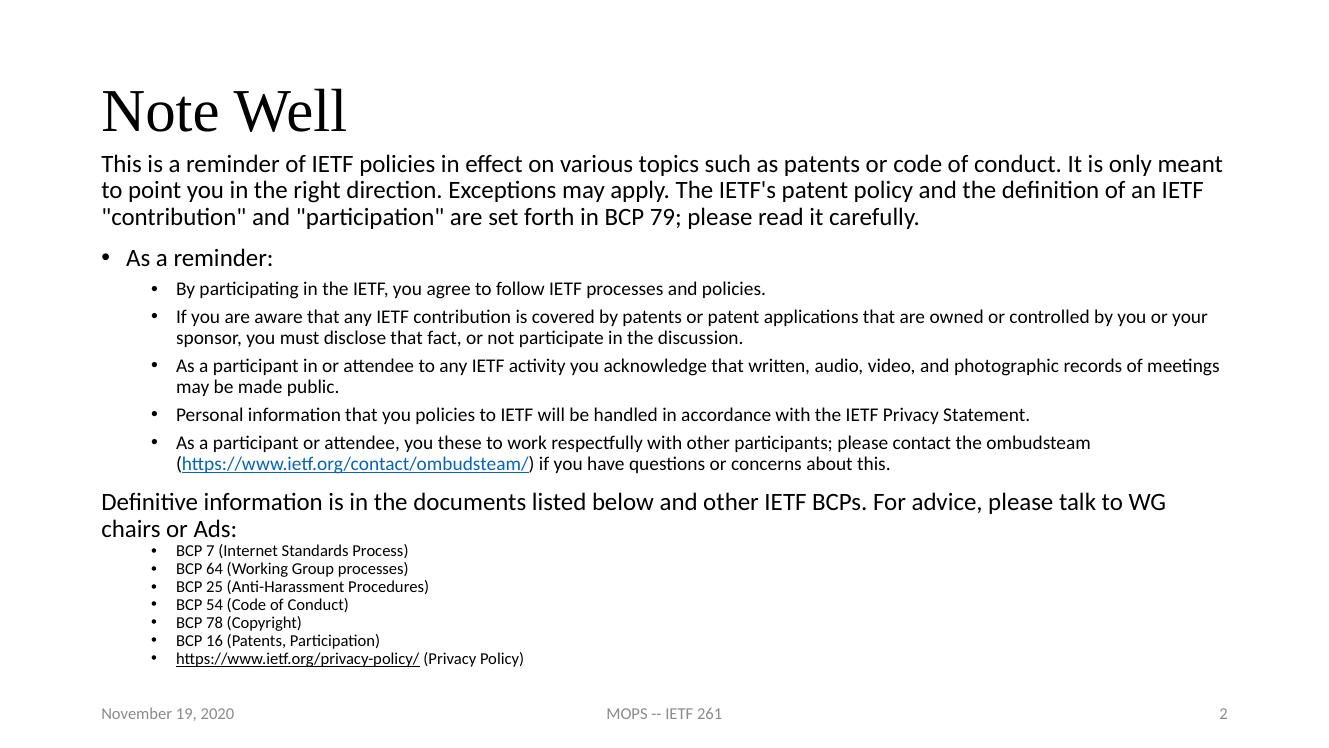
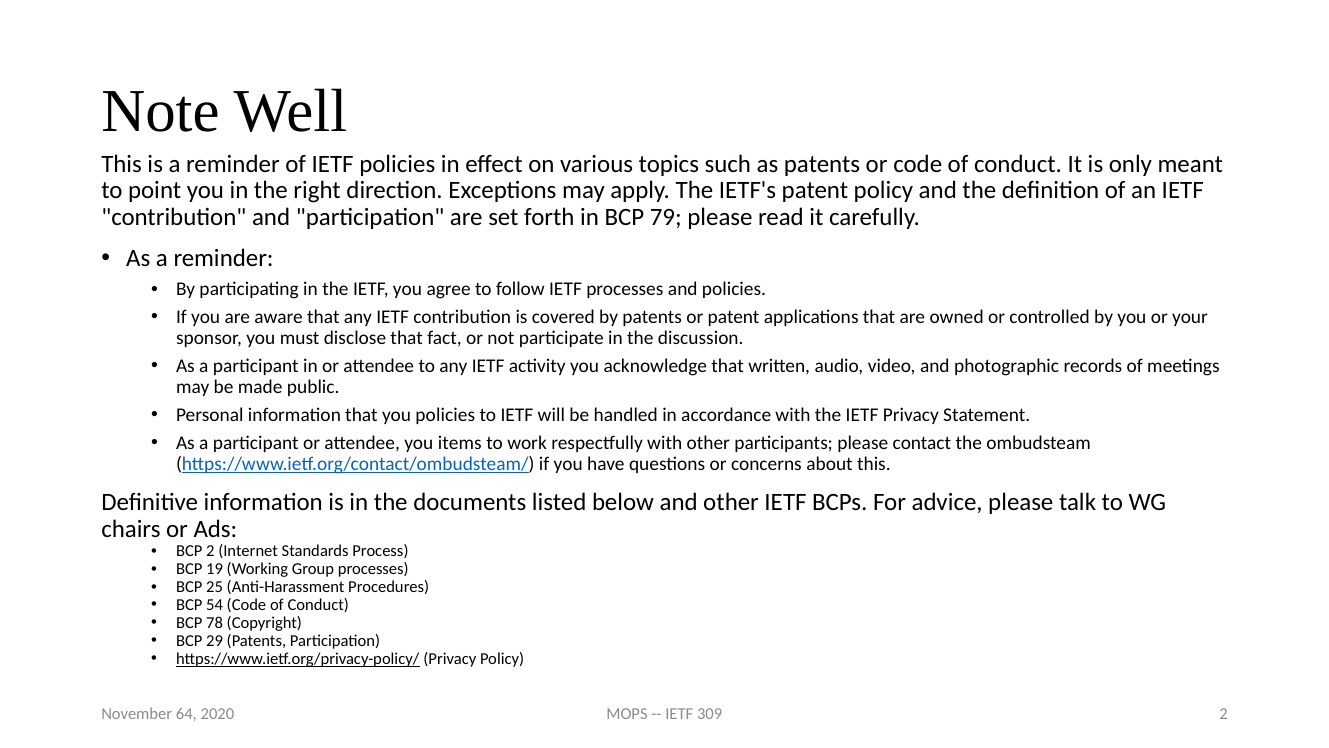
these: these -> items (460, 443)
BCP 7: 7 -> 2 (210, 551)
64: 64 -> 19 (215, 569)
16: 16 -> 29 (215, 641)
261: 261 -> 309 (710, 714)
19: 19 -> 64 (186, 714)
